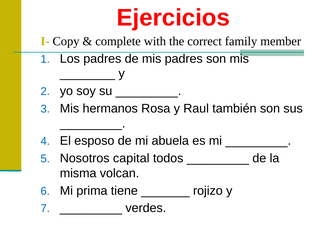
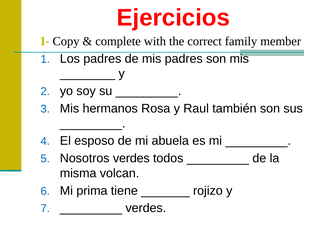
Nosotros capital: capital -> verdes (131, 158)
